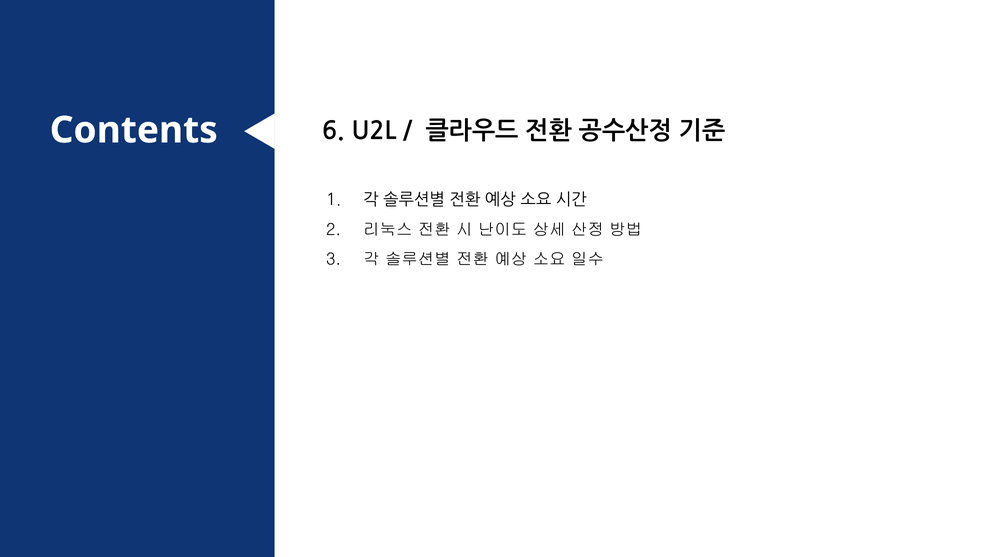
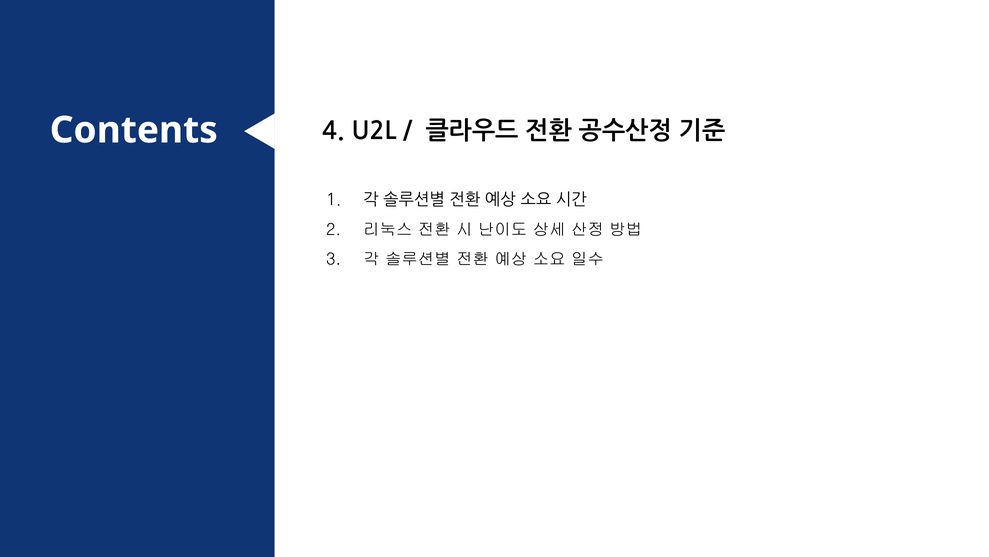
6: 6 -> 4 (334, 131)
